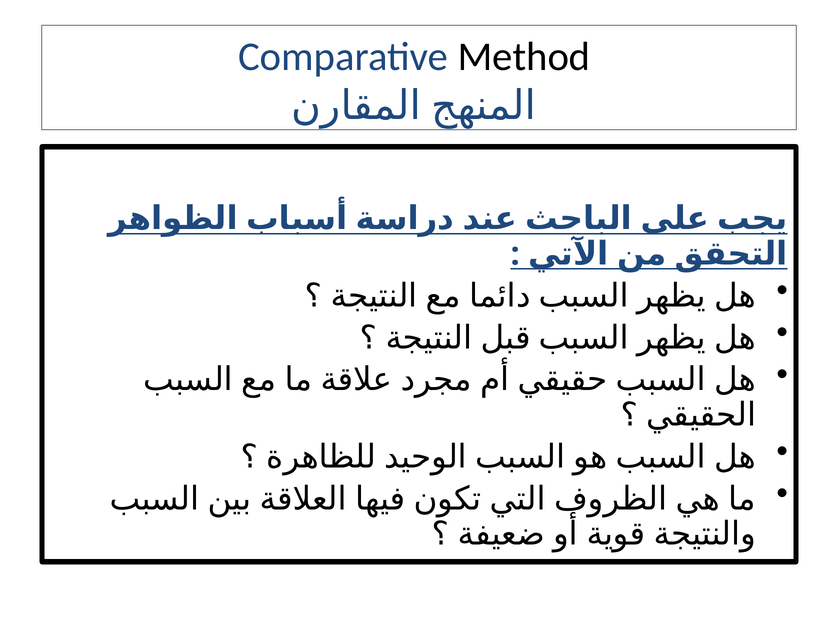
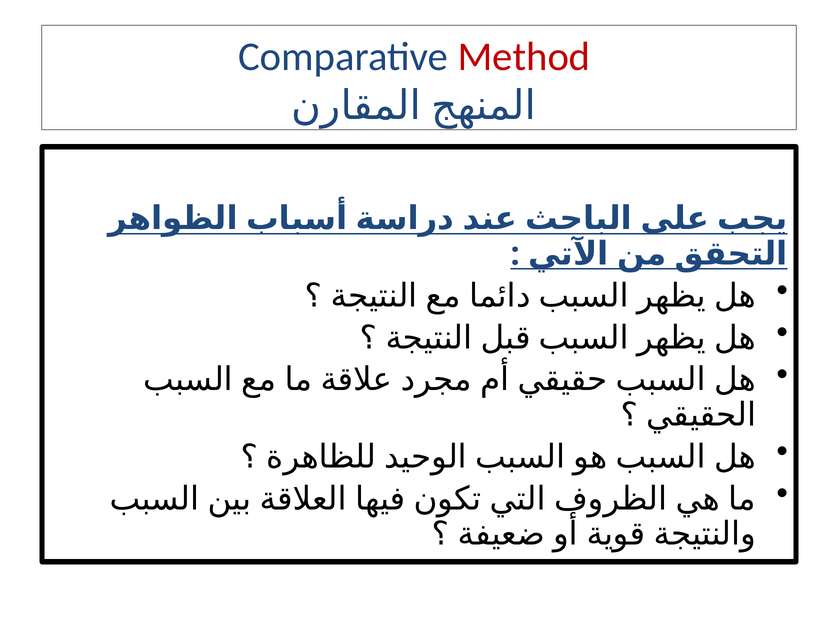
Method colour: black -> red (524, 57)
